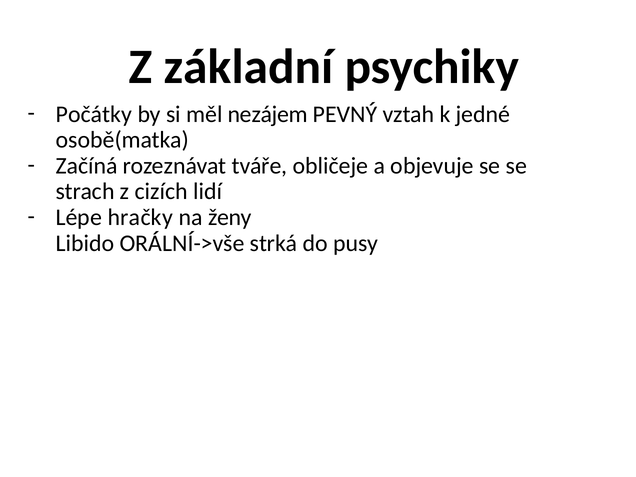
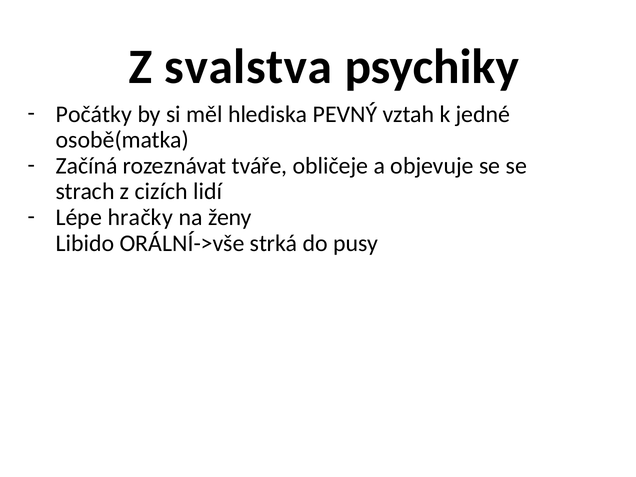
základní: základní -> svalstva (248, 67)
nezájem: nezájem -> hlediska (268, 114)
